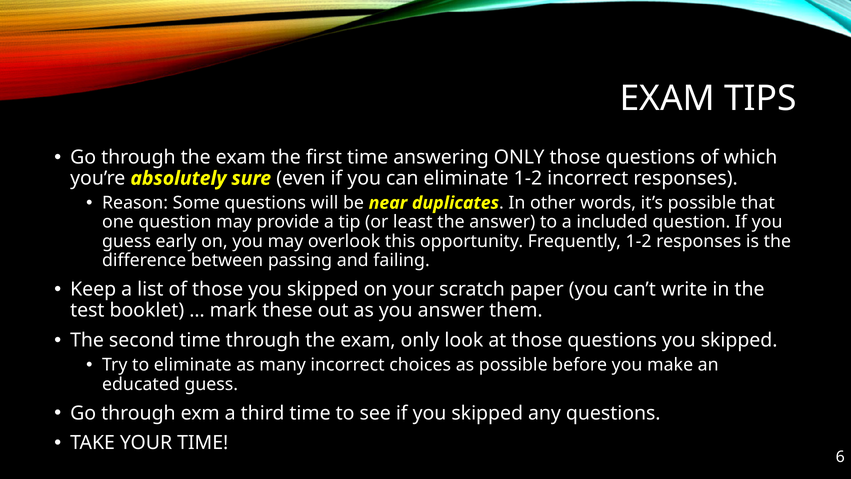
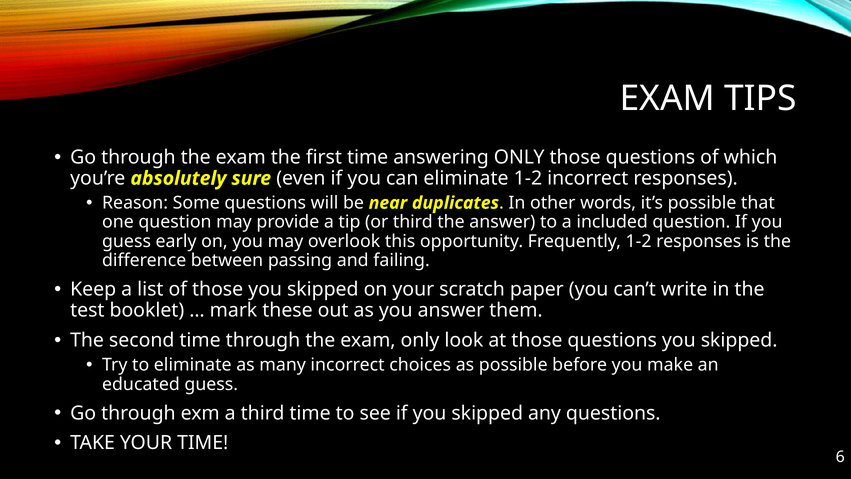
or least: least -> third (413, 222)
